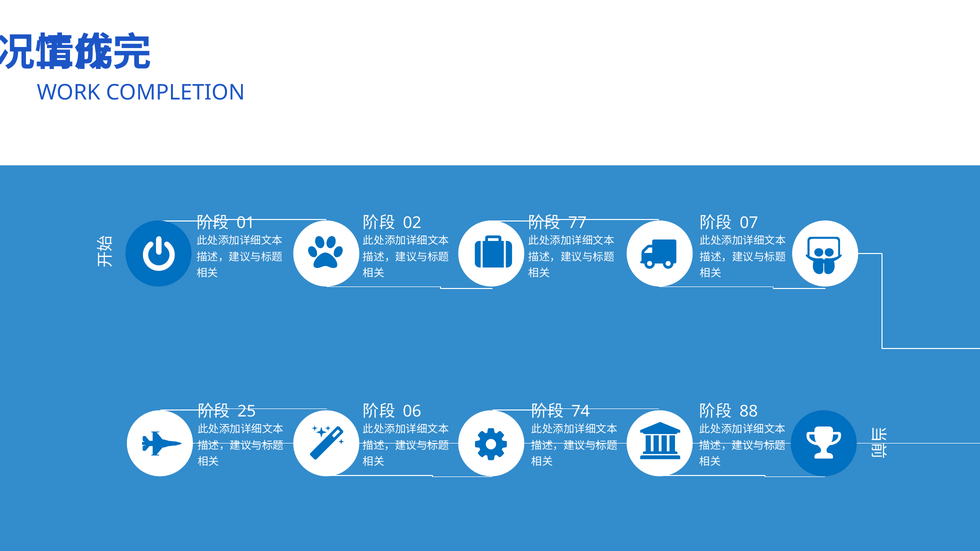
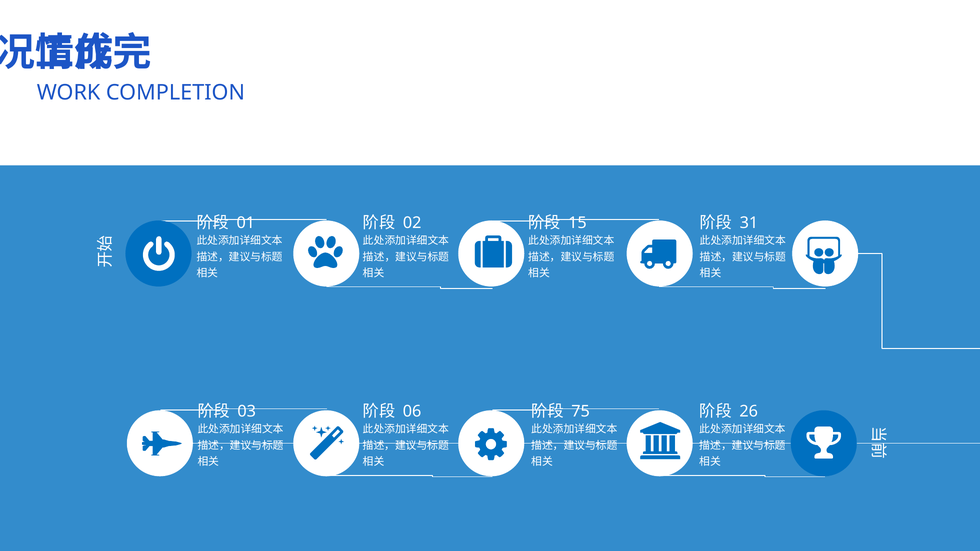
77: 77 -> 15 (577, 223)
07: 07 -> 31 (749, 223)
25: 25 -> 03 (247, 411)
74: 74 -> 75 (581, 411)
88: 88 -> 26 (749, 411)
